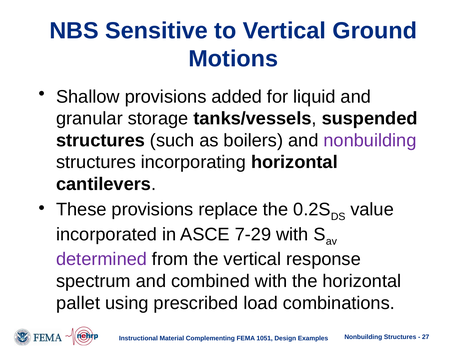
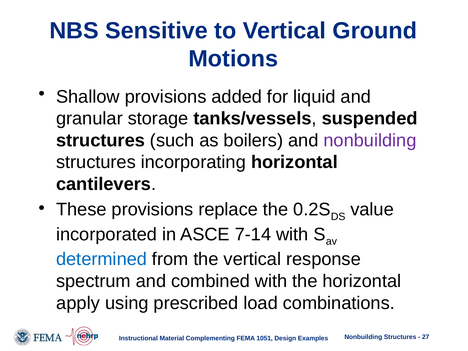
7-29: 7-29 -> 7-14 (253, 234)
determined colour: purple -> blue (102, 259)
pallet: pallet -> apply (78, 303)
